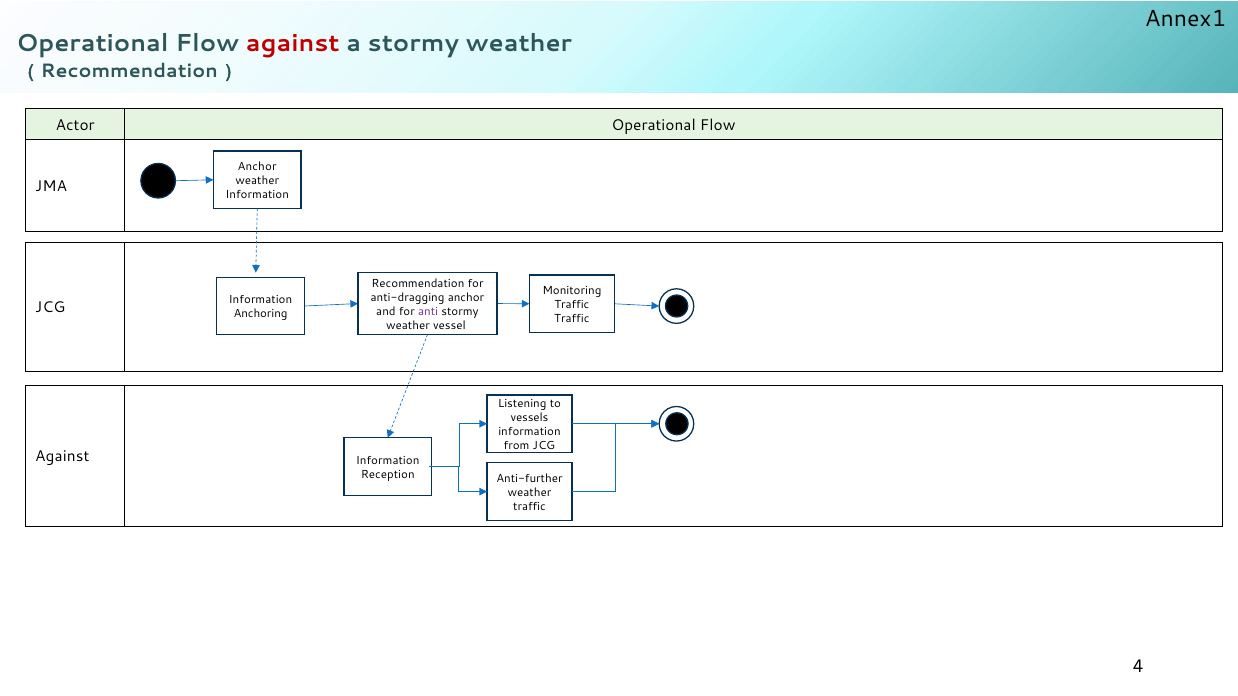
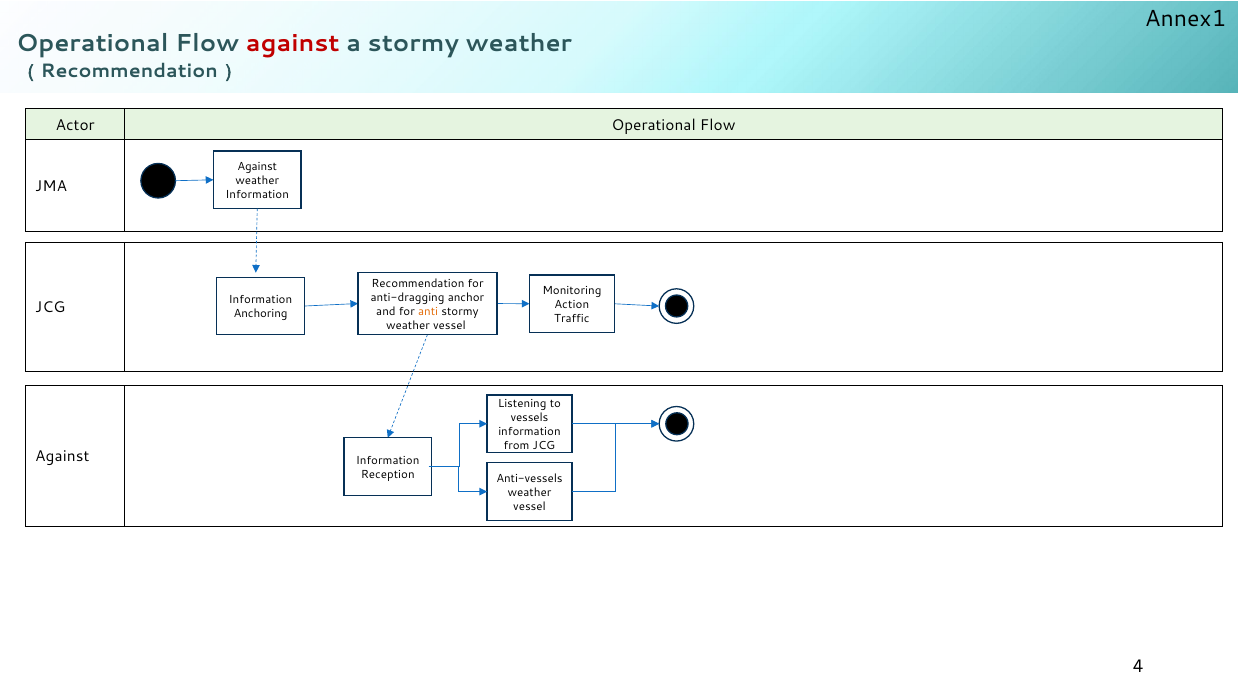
Anchor: Anchor -> Against (257, 167)
Traffic: Traffic -> Action (572, 305)
anti colour: purple -> orange (428, 311)
Anti-further: Anti-further -> Anti-vessels (530, 479)
traffic: traffic -> vessel (530, 507)
